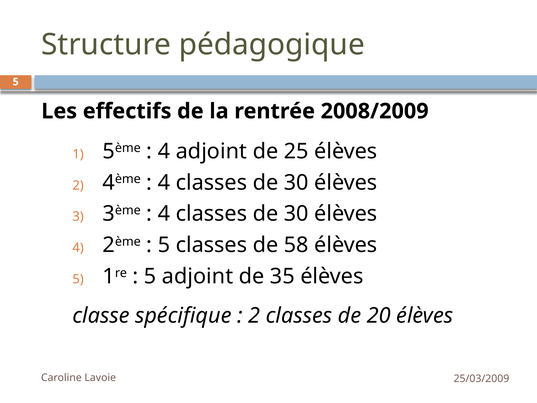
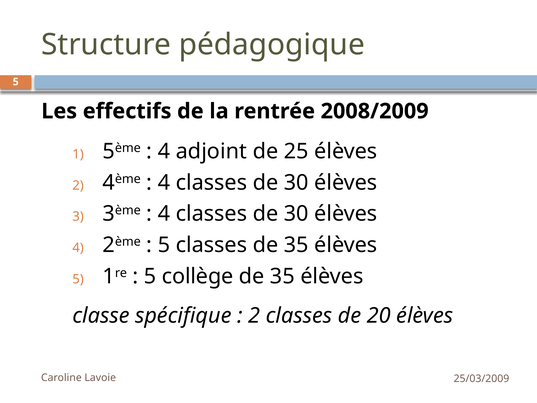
classes de 58: 58 -> 35 (296, 245)
5 adjoint: adjoint -> collège (198, 276)
